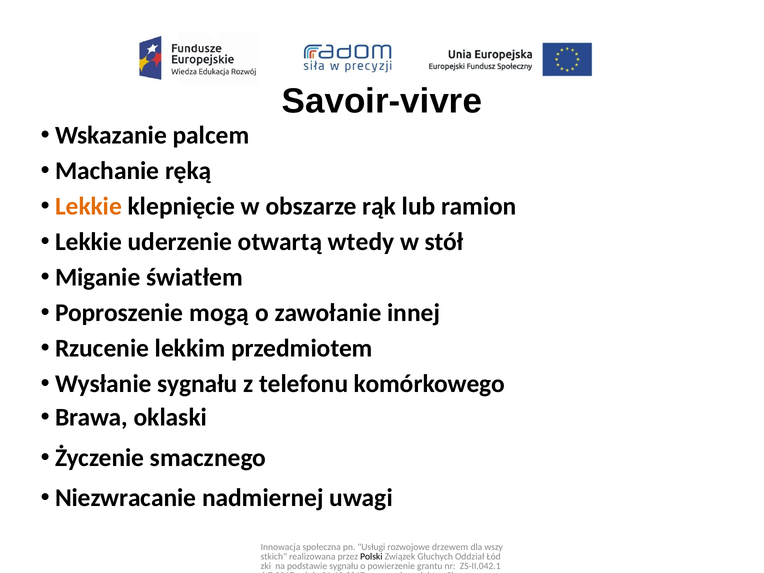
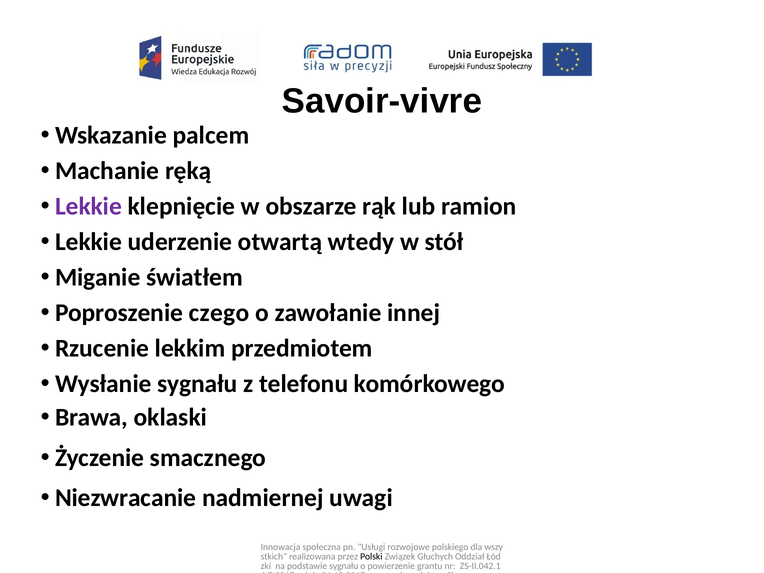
Lekkie colour: orange -> purple (89, 206)
mogą: mogą -> czego (219, 313)
drzewem: drzewem -> polskiego (450, 547)
